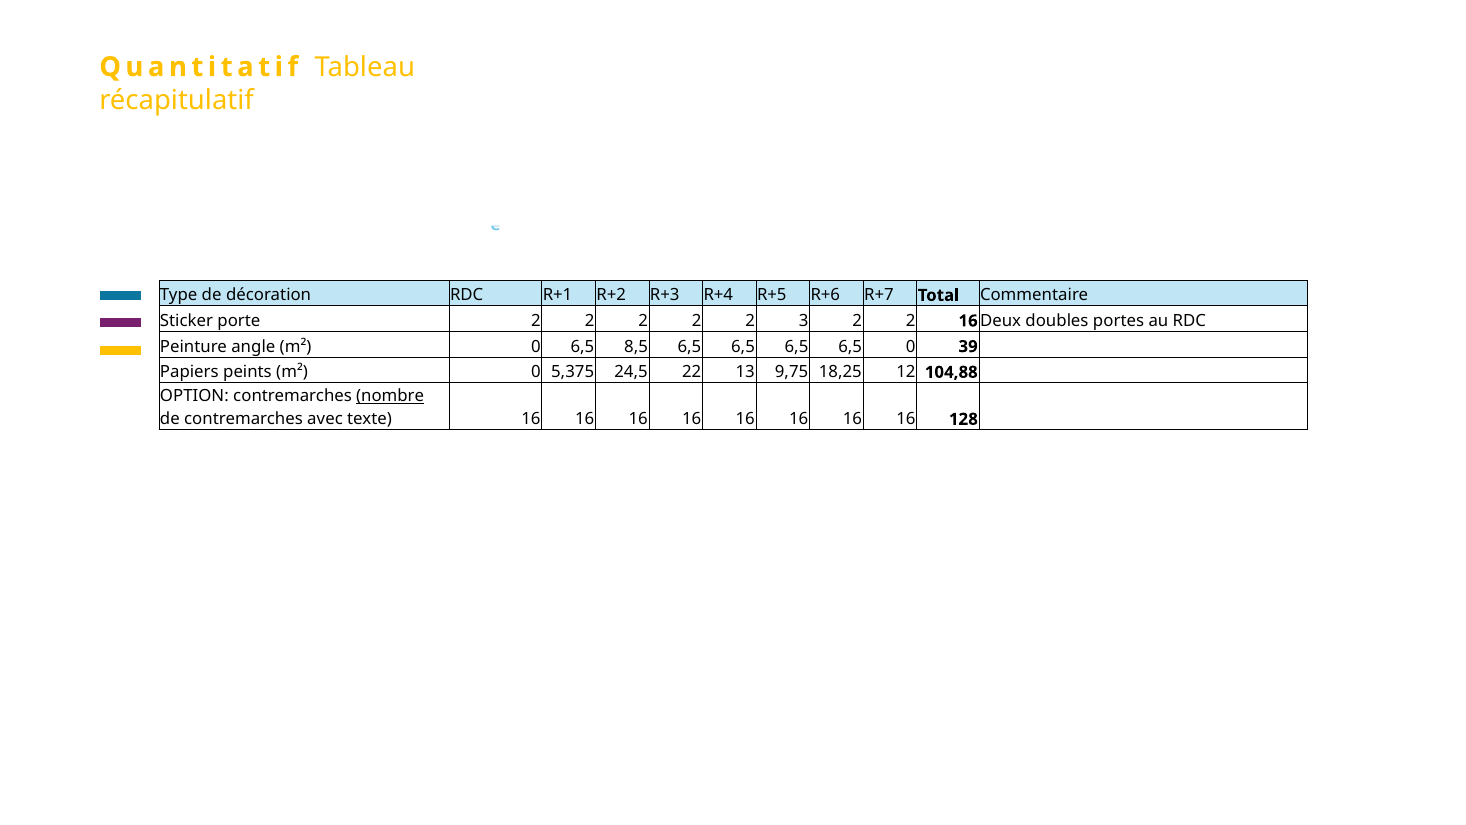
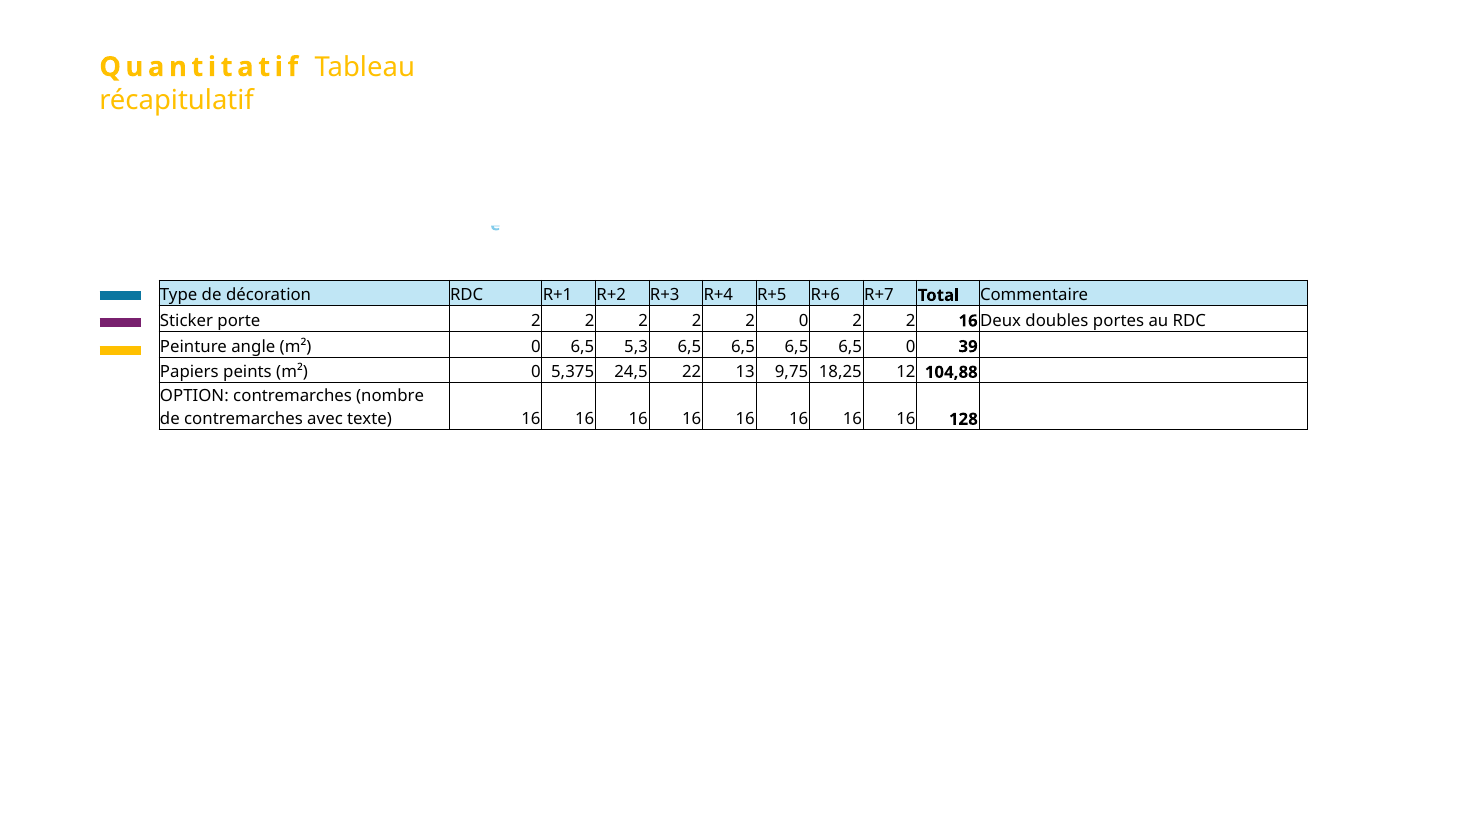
2 3: 3 -> 0 (804, 321)
8,5: 8,5 -> 5,3 (636, 346)
nombre underline: present -> none (390, 396)
